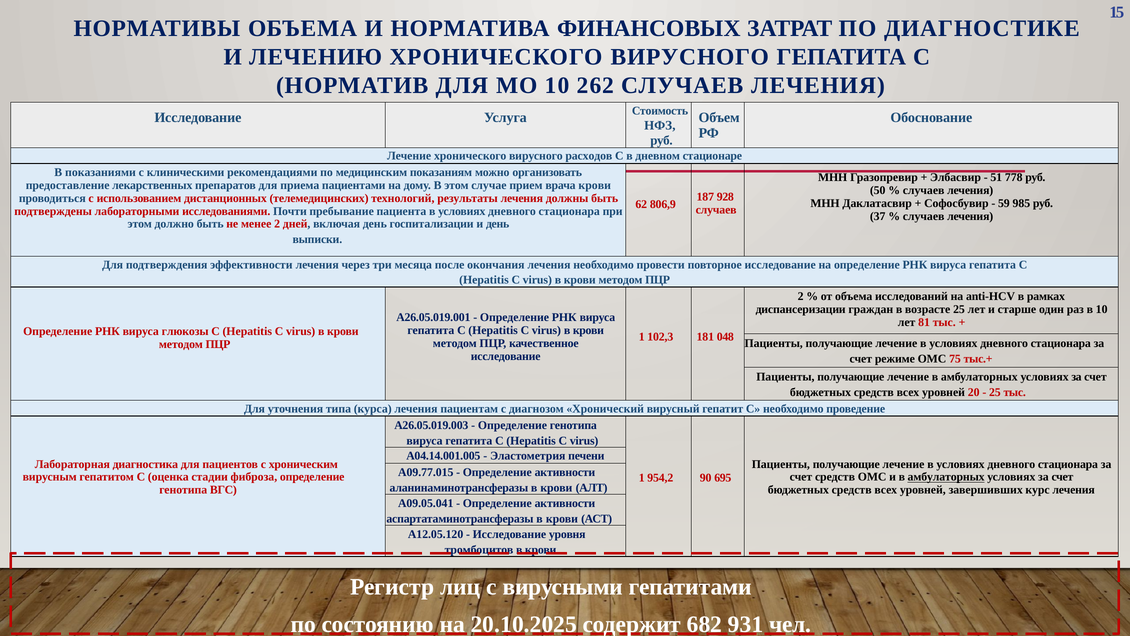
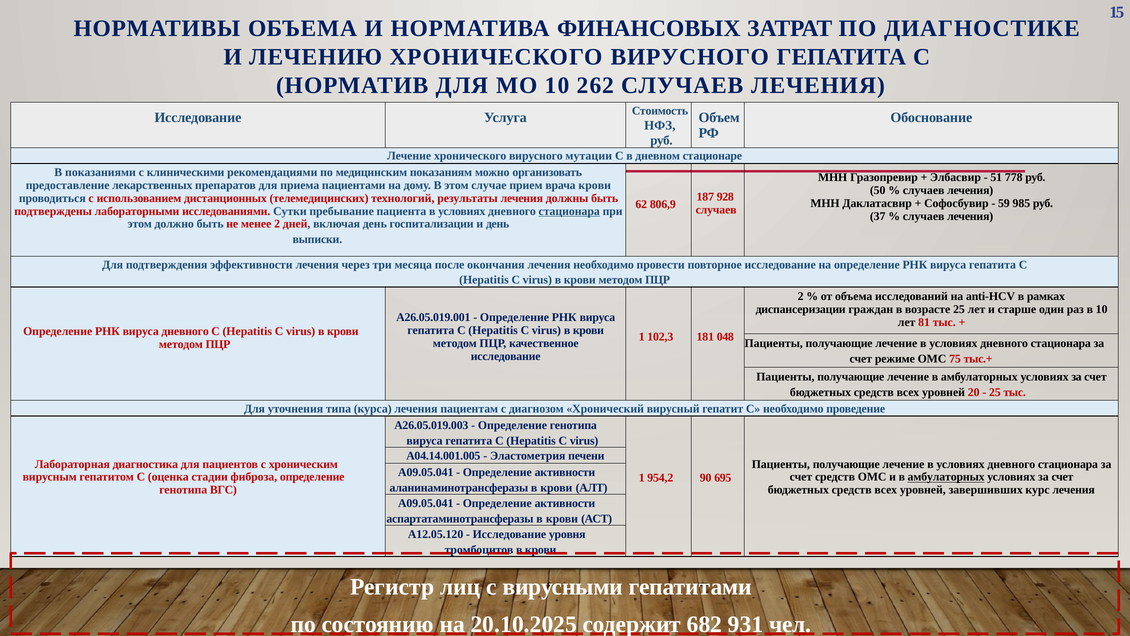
расходов: расходов -> мутации (589, 156)
Почти: Почти -> Сутки (290, 211)
стационара underline: none -> present (569, 211)
вируса глюкозы: глюкозы -> дневного (185, 331)
A09.77.015: A09.77.015 -> A09.05.041 (426, 472)
